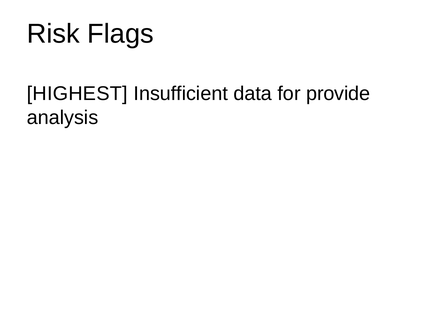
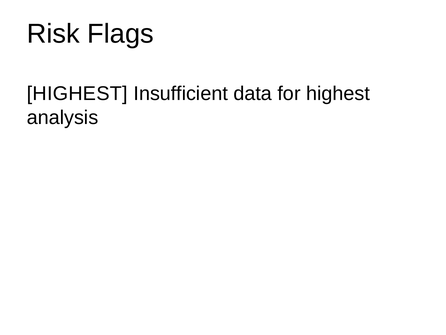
for provide: provide -> highest (338, 94)
